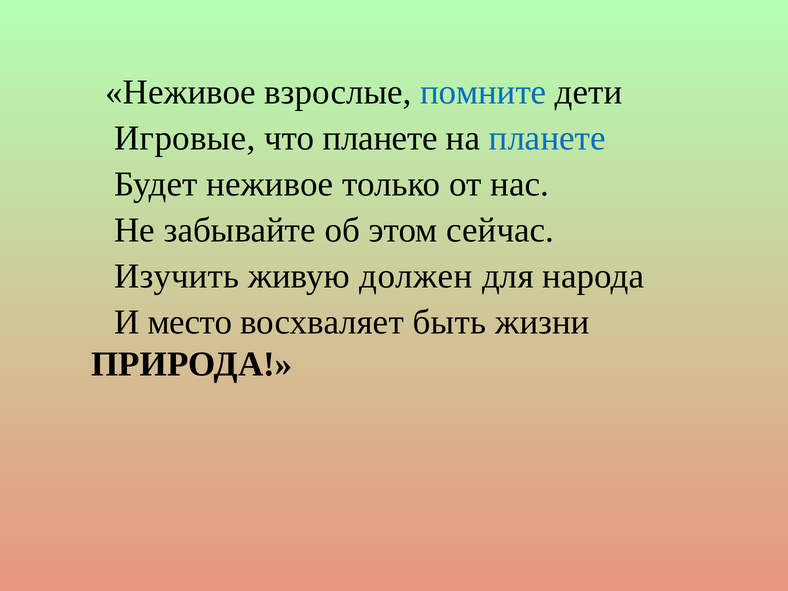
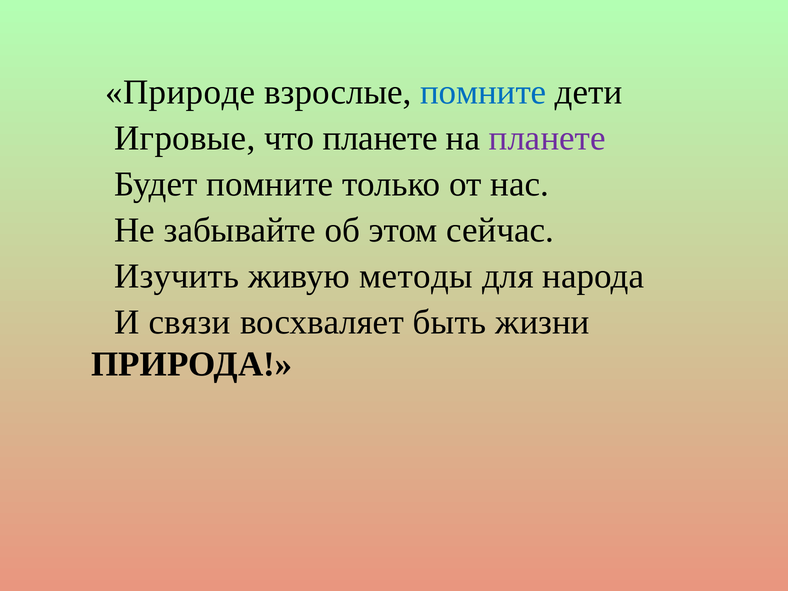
Неживое: Неживое -> Природе (180, 92)
планете colour: blue -> purple (547, 138)
Будет неживое: неживое -> помните (270, 184)
должен: должен -> методы (416, 276)
место: место -> связи (190, 322)
